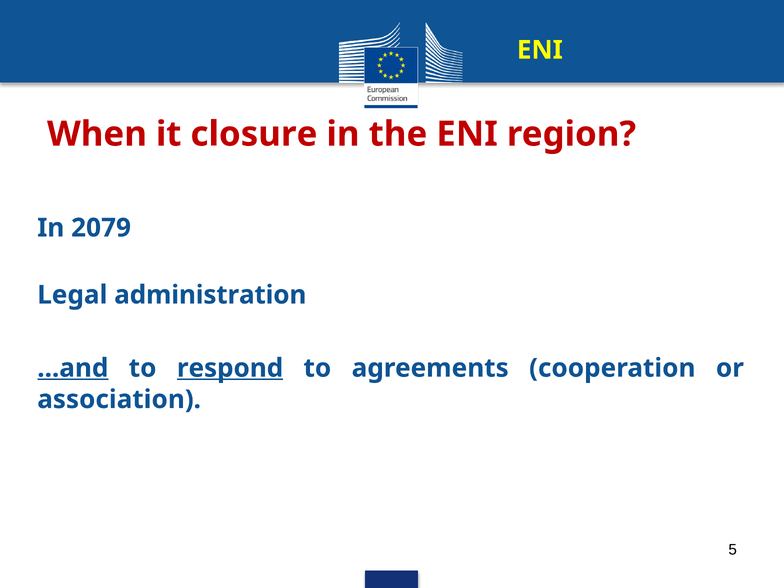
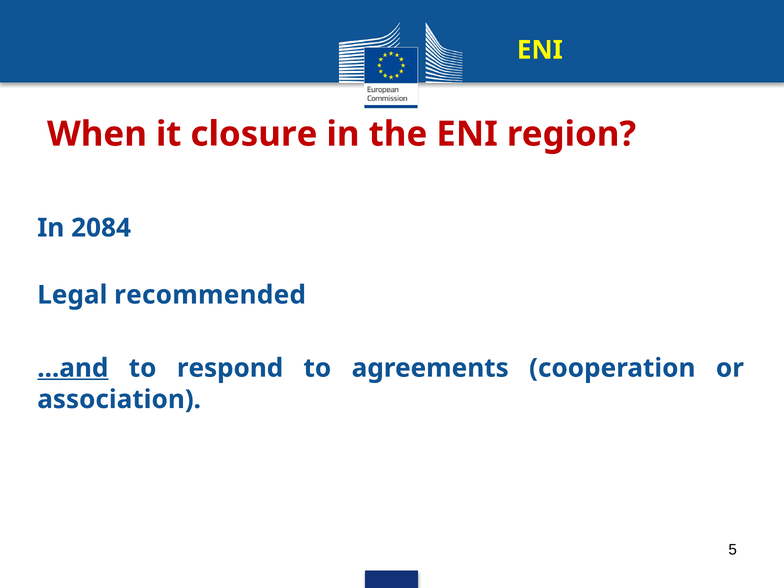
2079: 2079 -> 2084 (101, 228)
administration: administration -> recommended (210, 295)
respond underline: present -> none (230, 368)
